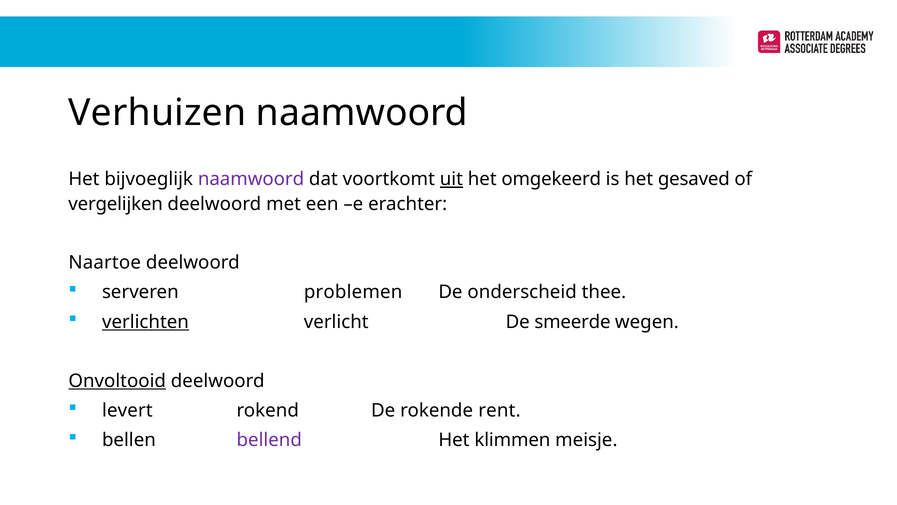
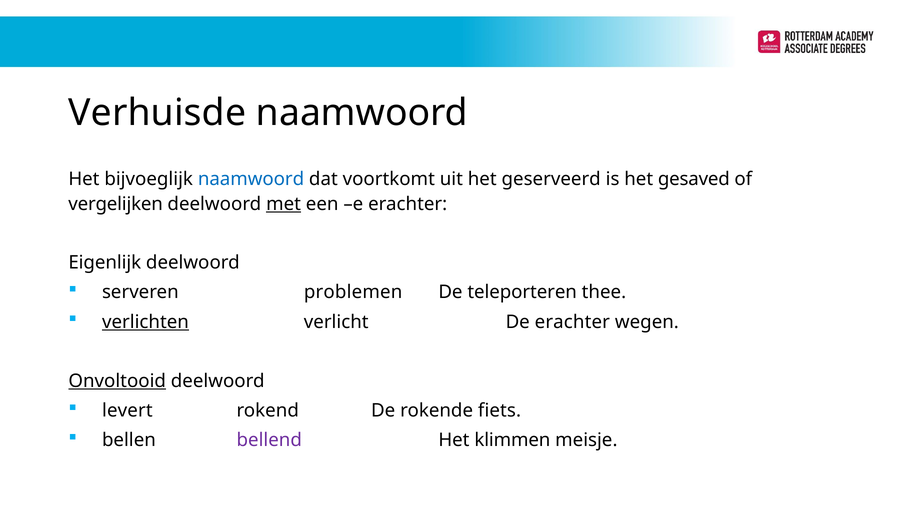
Verhuizen: Verhuizen -> Verhuisde (157, 113)
naamwoord colour: purple -> blue (251, 179)
uit underline: present -> none (451, 179)
omgekeerd: omgekeerd -> geserveerd (551, 179)
met underline: none -> present (284, 204)
Naartoe: Naartoe -> Eigenlijk (105, 263)
onderscheid: onderscheid -> teleporteren (522, 292)
De smeerde: smeerde -> erachter (572, 322)
rent: rent -> fiets (500, 410)
